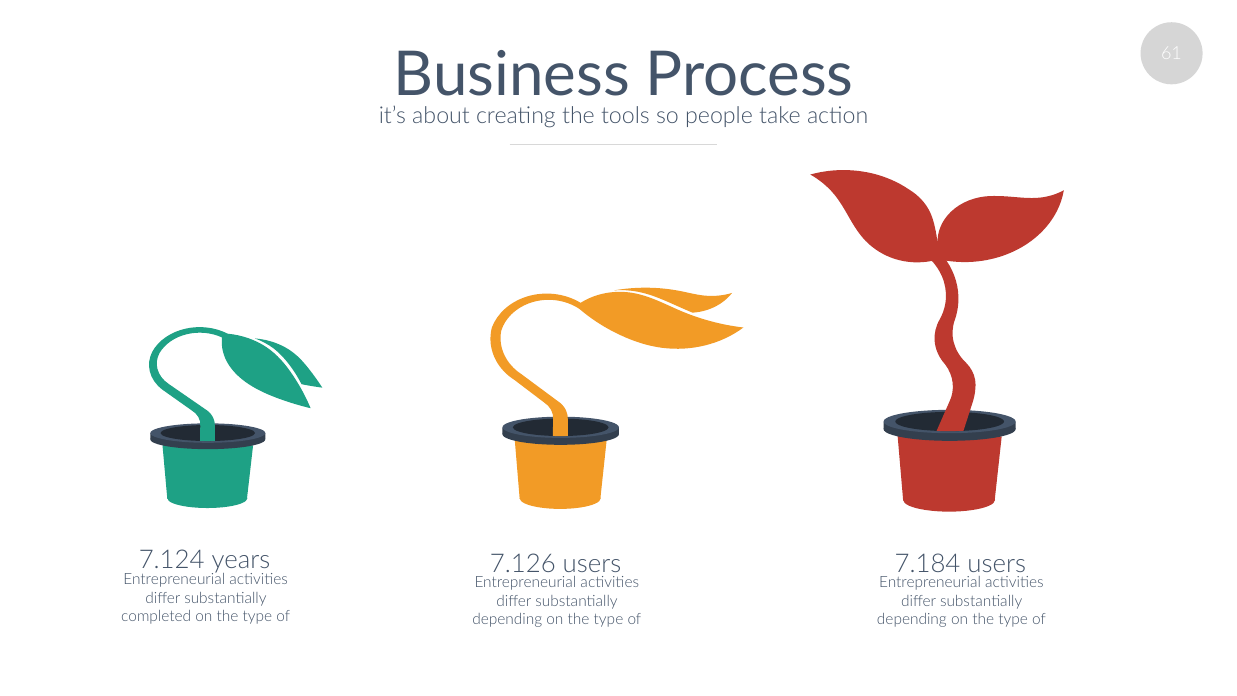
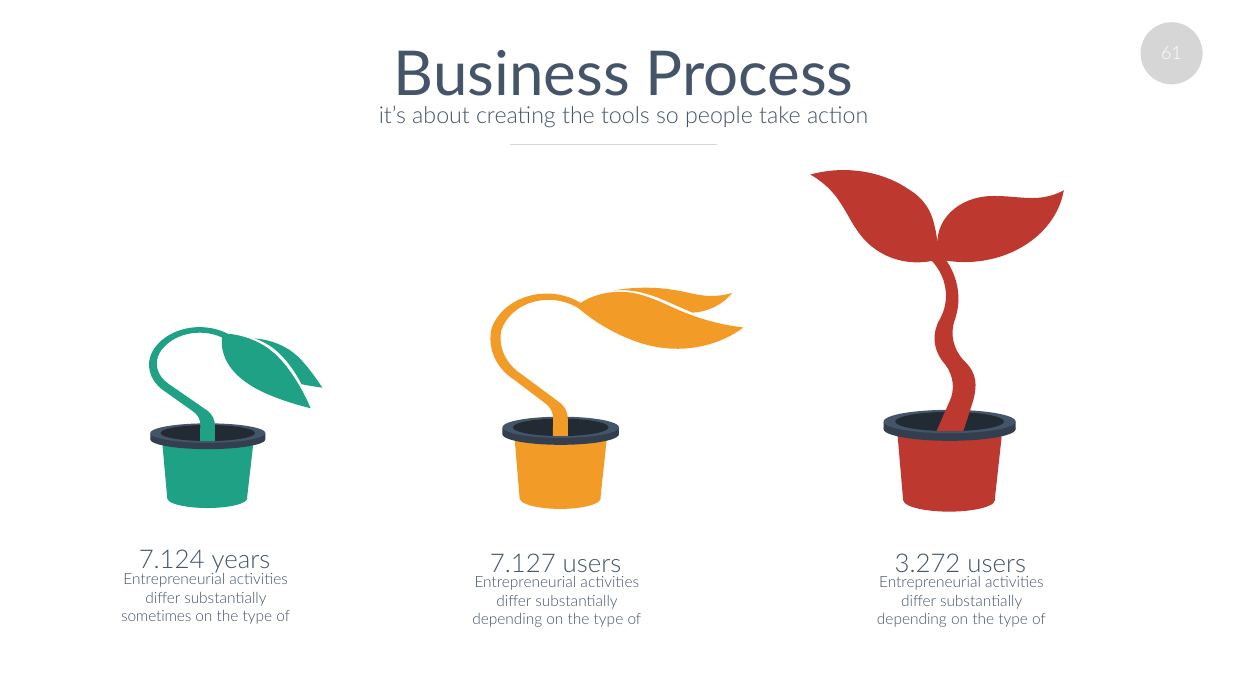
7.126: 7.126 -> 7.127 (523, 563)
7.184: 7.184 -> 3.272 (928, 563)
completed: completed -> sometimes (156, 616)
